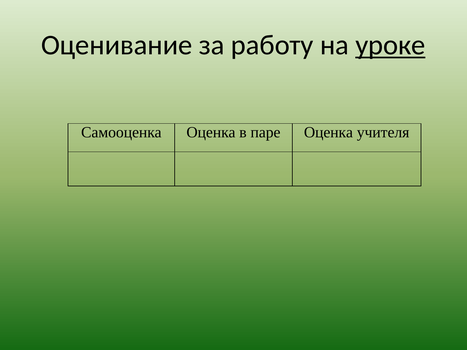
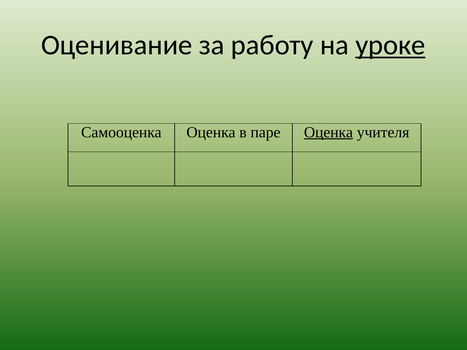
Оценка underline: none -> present (328, 132)
